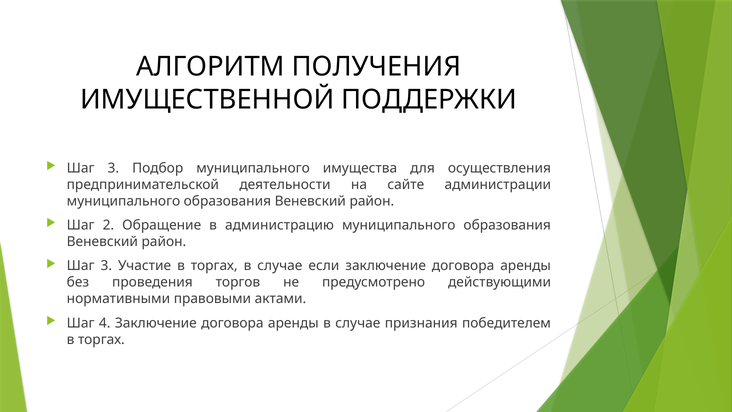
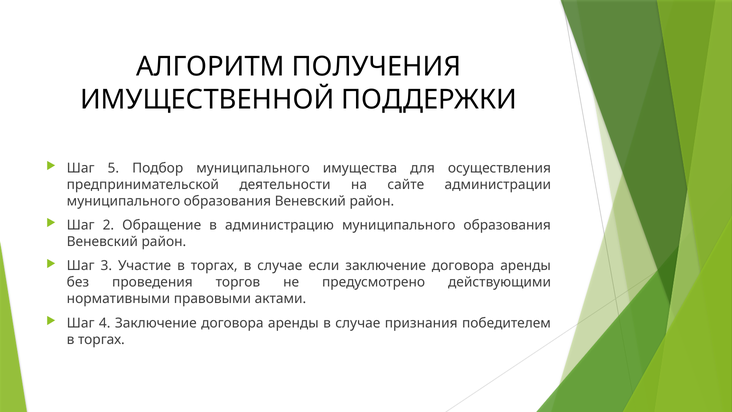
3: 3 -> 5 (113, 168)
